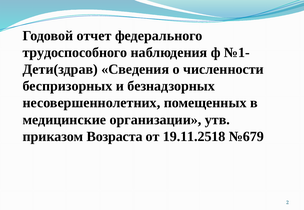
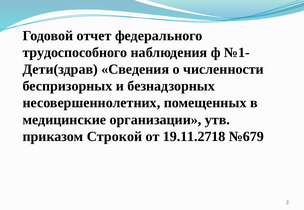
Возраста: Возраста -> Строкой (114, 137)
19.11.2518: 19.11.2518 -> 19.11.2718 (194, 137)
